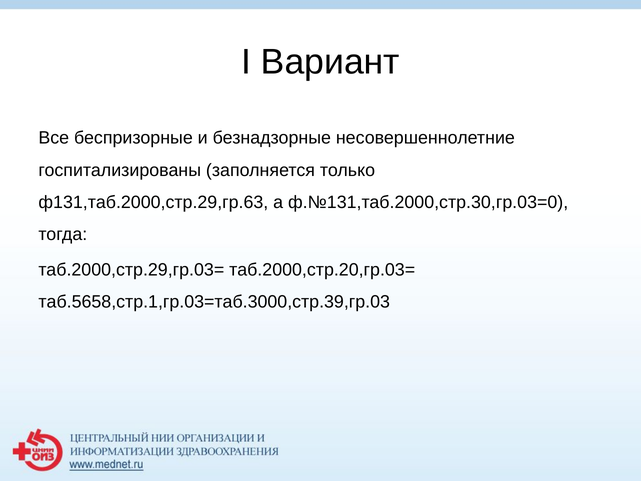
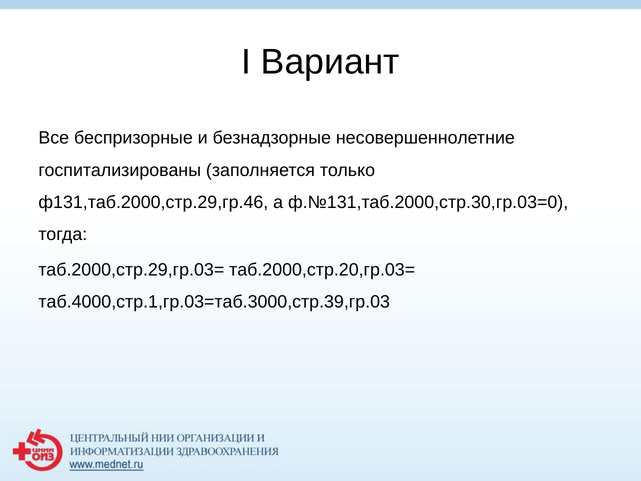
ф131,таб.2000,стр.29,гр.63: ф131,таб.2000,стр.29,гр.63 -> ф131,таб.2000,стр.29,гр.46 (153, 202)
таб.5658,стр.1,гр.03=таб.3000,стр.39,гр.03: таб.5658,стр.1,гр.03=таб.3000,стр.39,гр.03 -> таб.4000,стр.1,гр.03=таб.3000,стр.39,гр.03 (214, 302)
